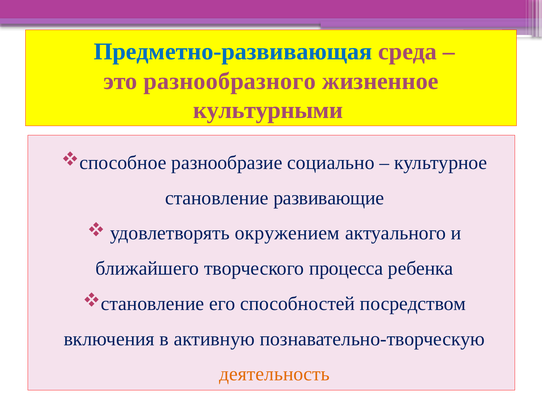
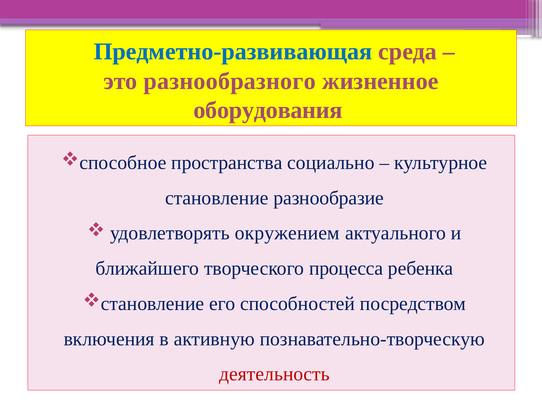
культурными: культурными -> оборудования (268, 110)
разнообразие: разнообразие -> пространства (227, 162)
развивающие: развивающие -> разнообразие (329, 198)
деятельность colour: orange -> red (274, 374)
